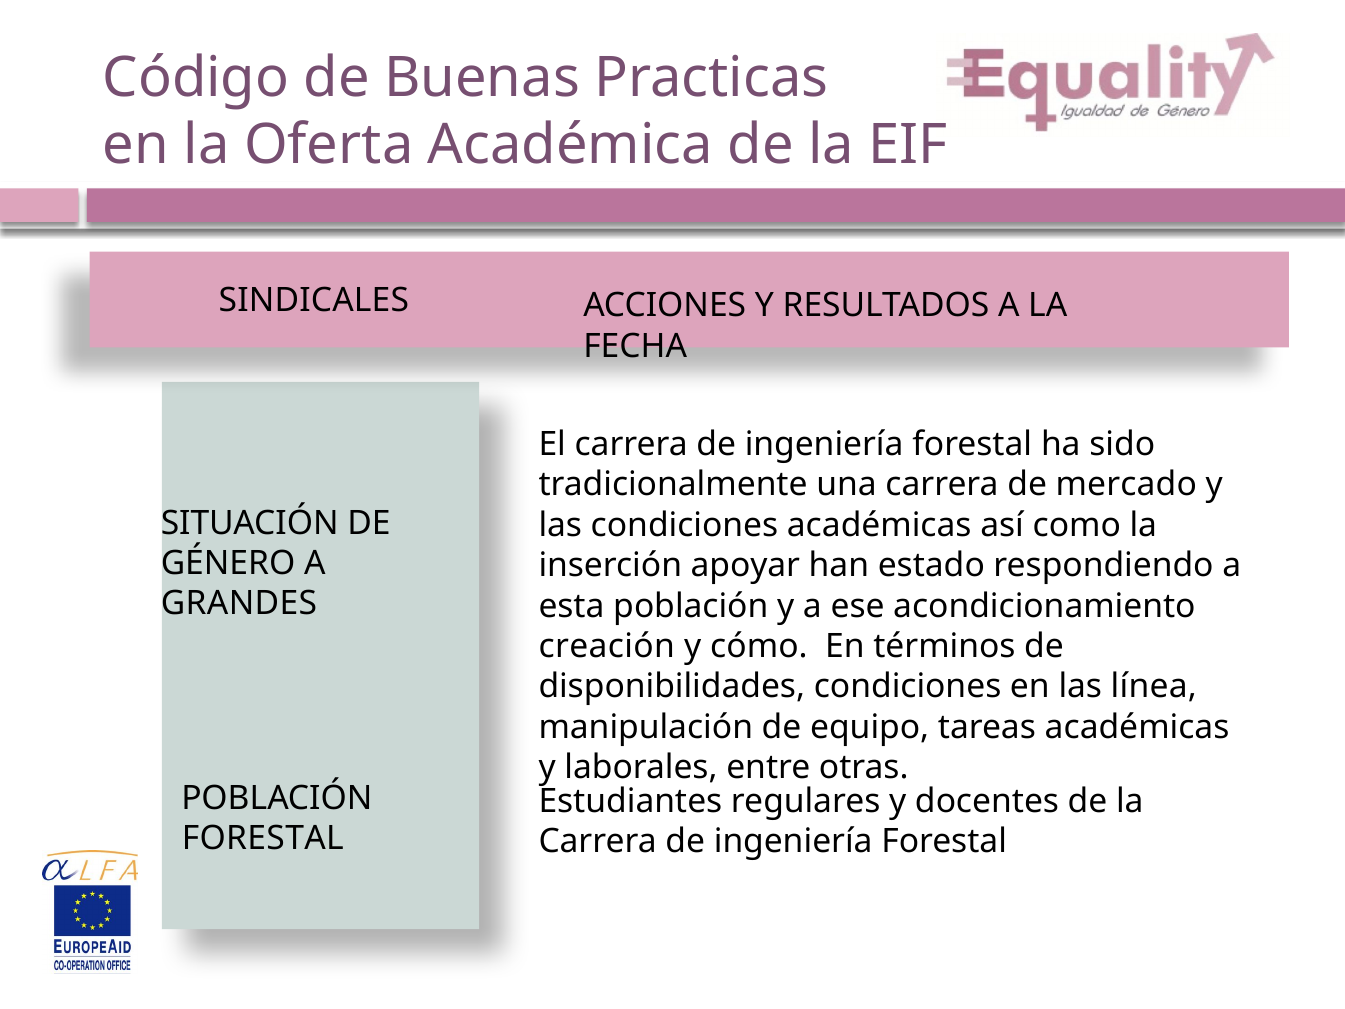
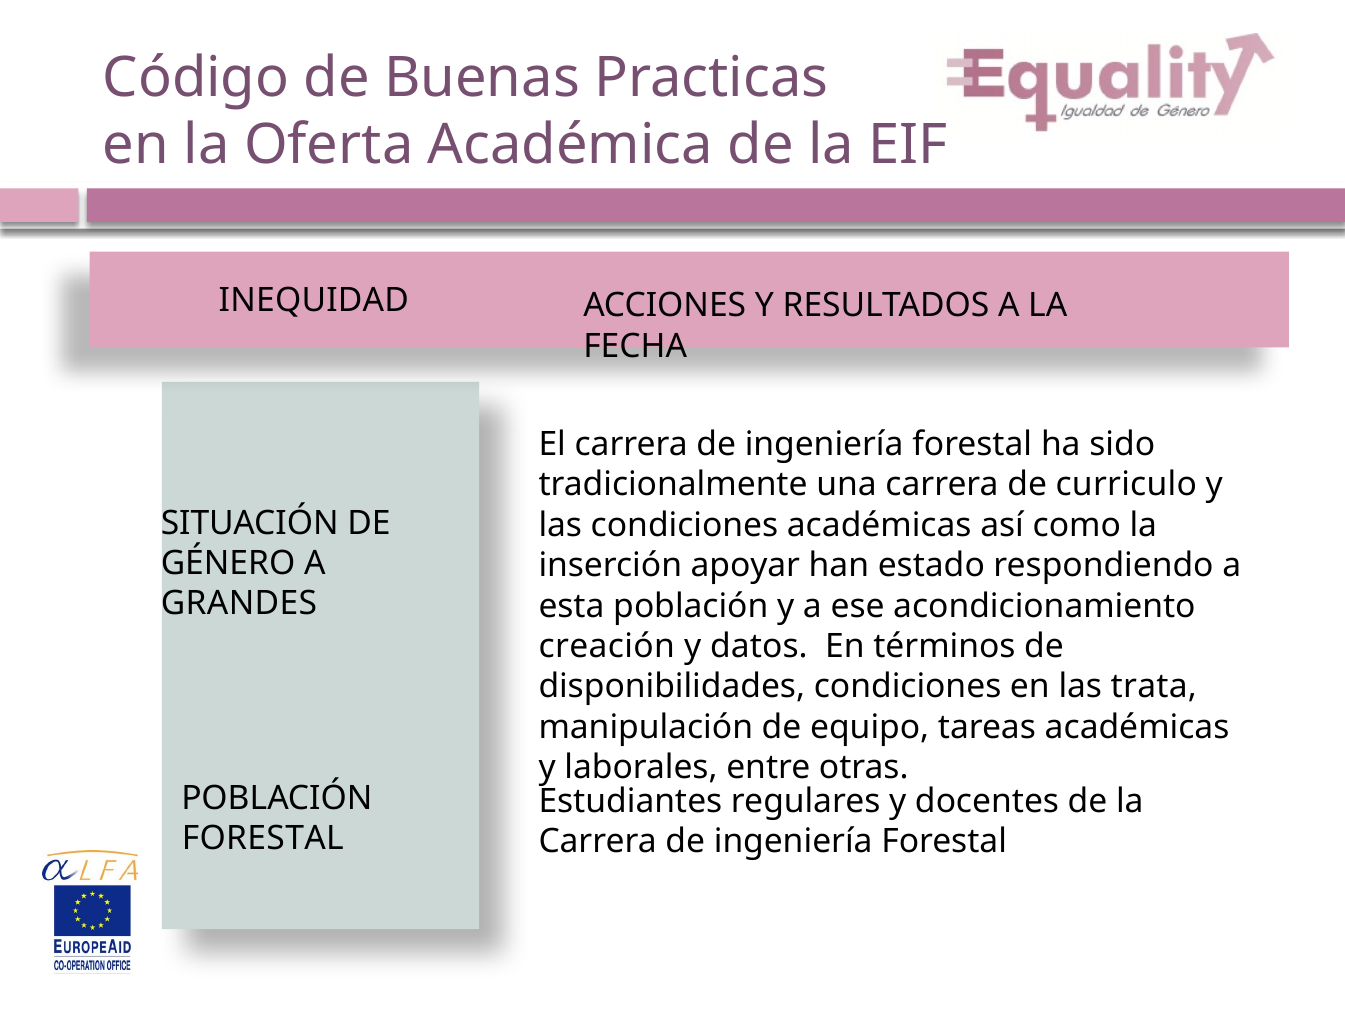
SINDICALES: SINDICALES -> INEQUIDAD (314, 300)
mercado: mercado -> curriculo (1126, 485)
cómo: cómo -> datos (759, 646)
línea: línea -> trata (1154, 687)
